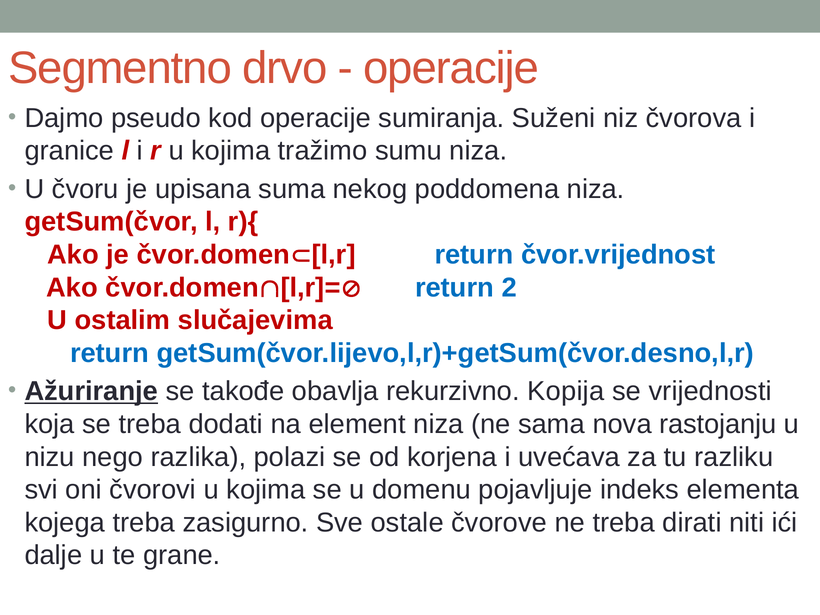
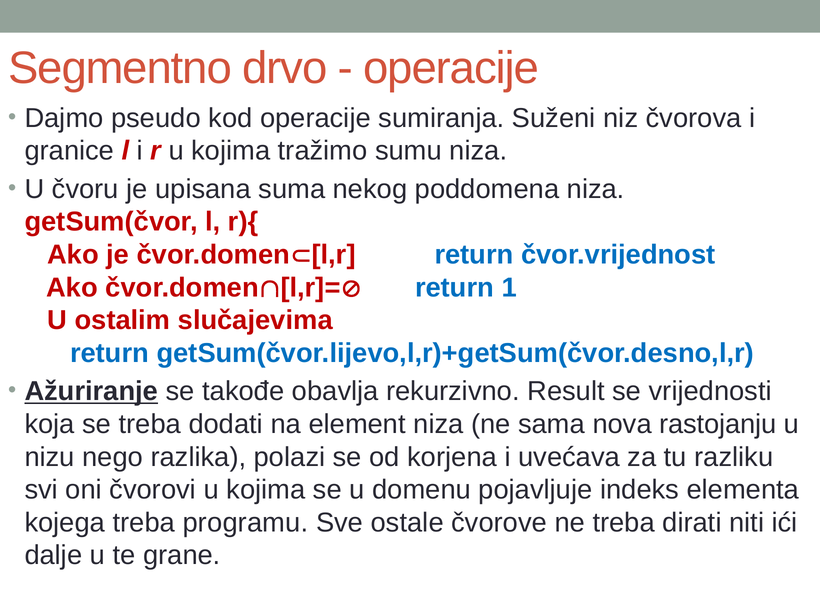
2: 2 -> 1 (509, 288)
Kopija: Kopija -> Result (566, 391)
zasigurno: zasigurno -> programu (245, 523)
